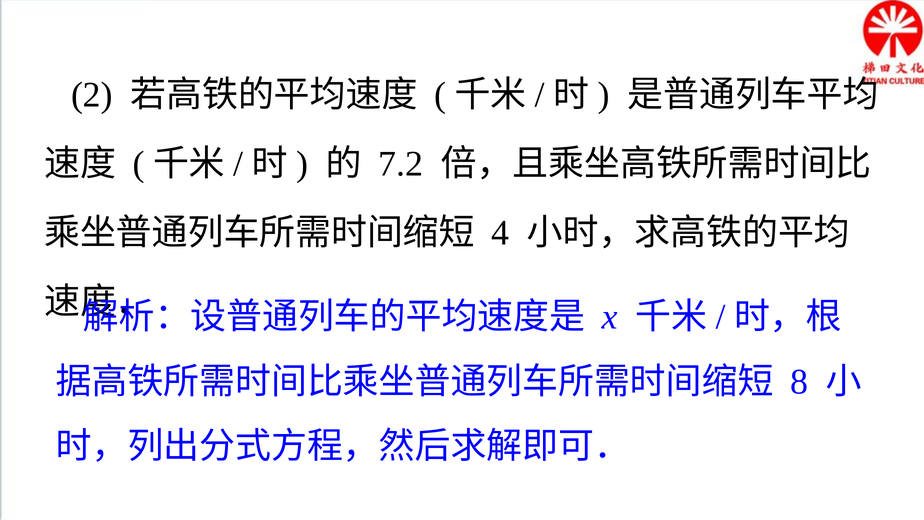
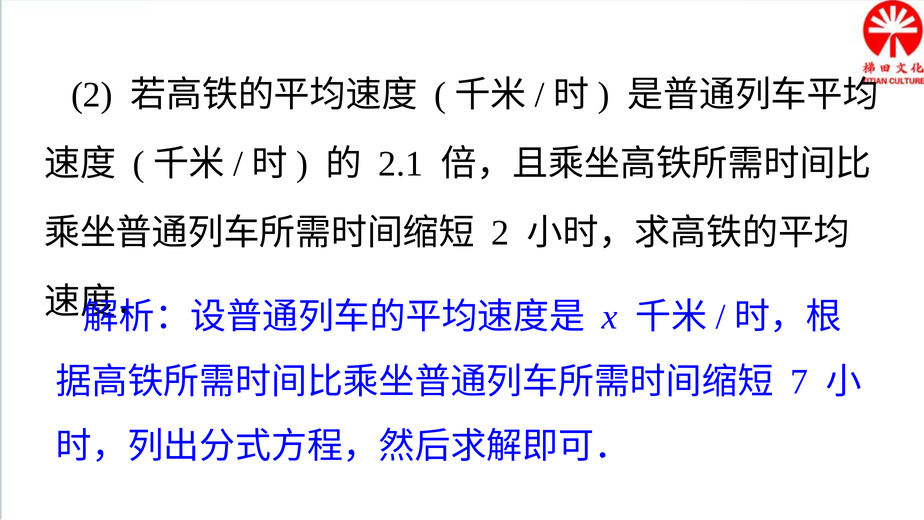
7.2: 7.2 -> 2.1 (401, 164)
4: 4 -> 2 (500, 233)
8: 8 -> 7 (799, 382)
